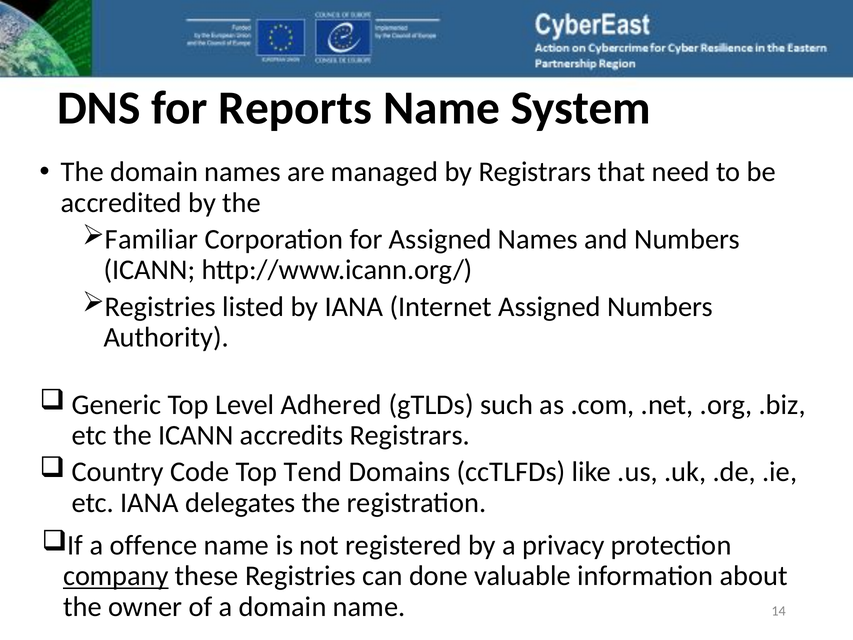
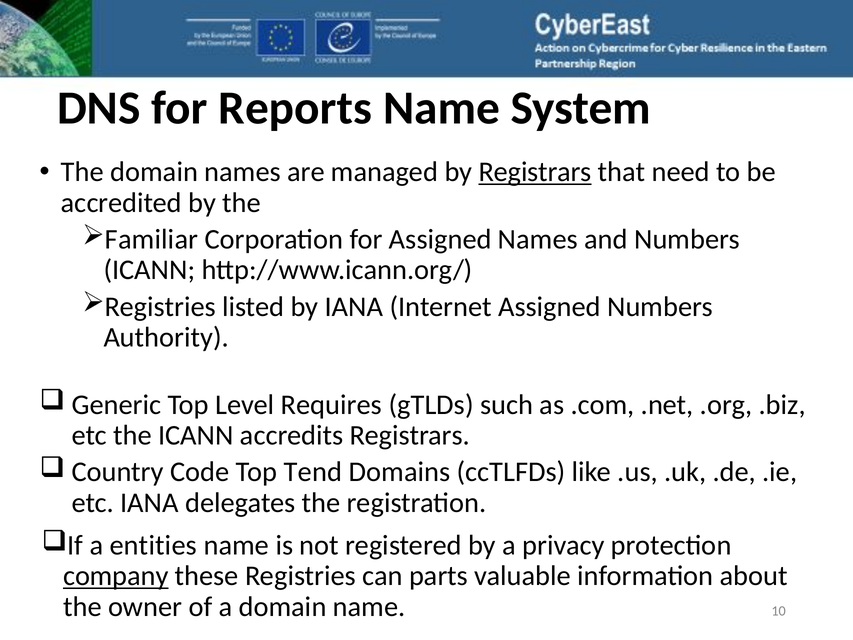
Registrars underline: none -> present (535, 172)
Adhered: Adhered -> Requires (331, 405)
offence: offence -> entities (153, 545)
done: done -> parts (439, 576)
14: 14 -> 10 (779, 611)
